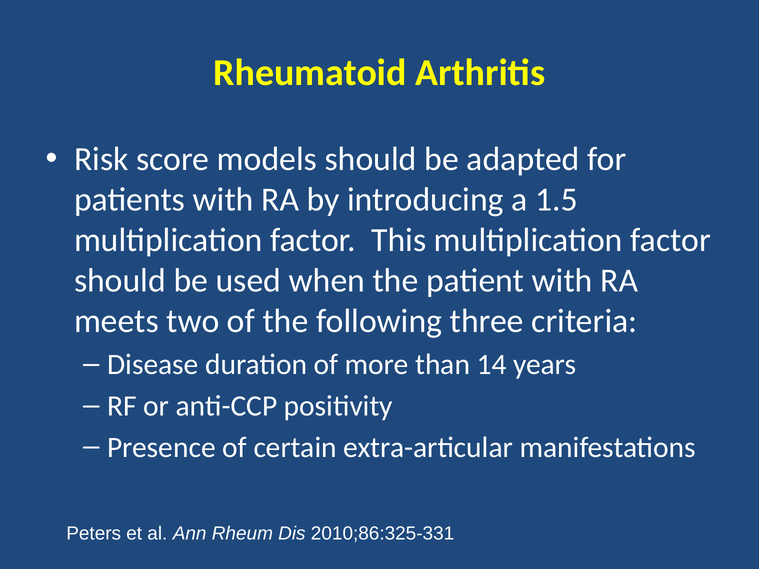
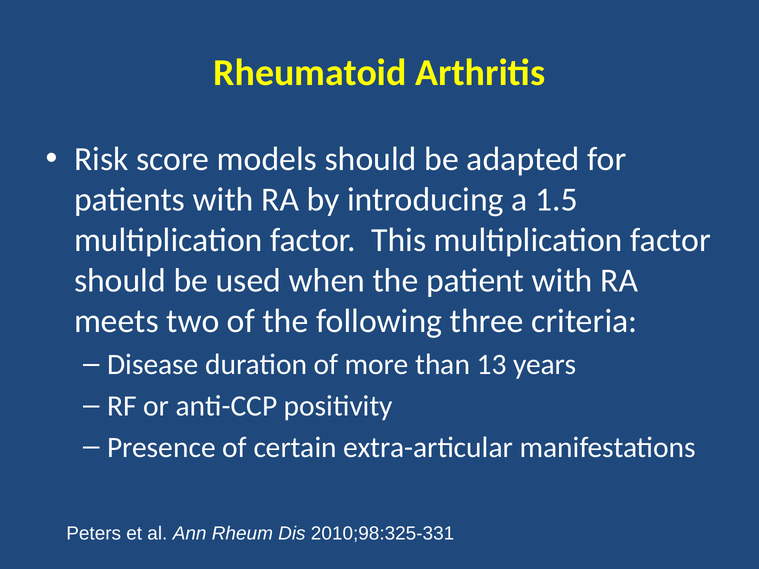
14: 14 -> 13 (492, 365)
2010;86:325-331: 2010;86:325-331 -> 2010;98:325-331 (383, 533)
